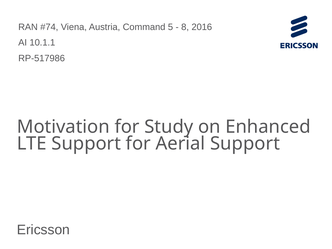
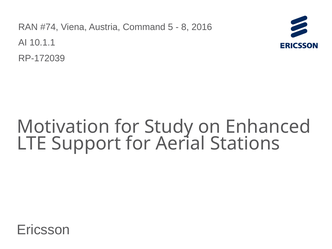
RP-517986: RP-517986 -> RP-172039 (42, 58)
Aerial Support: Support -> Stations (245, 143)
